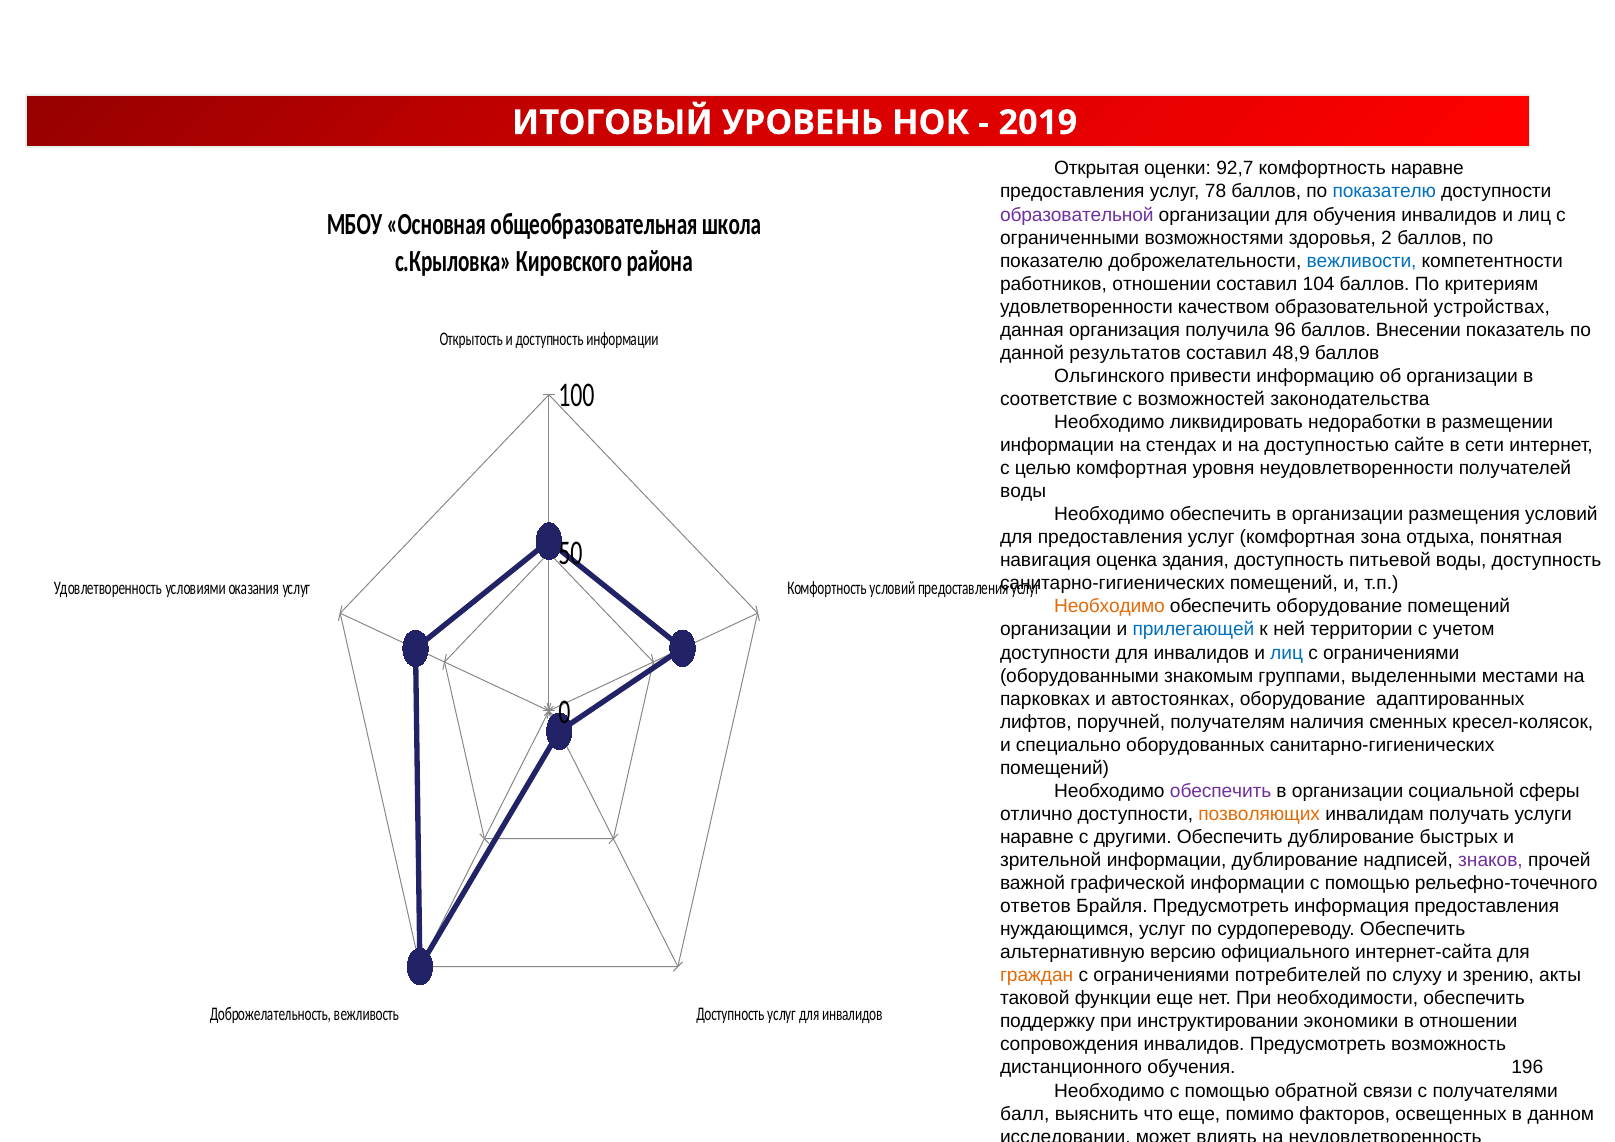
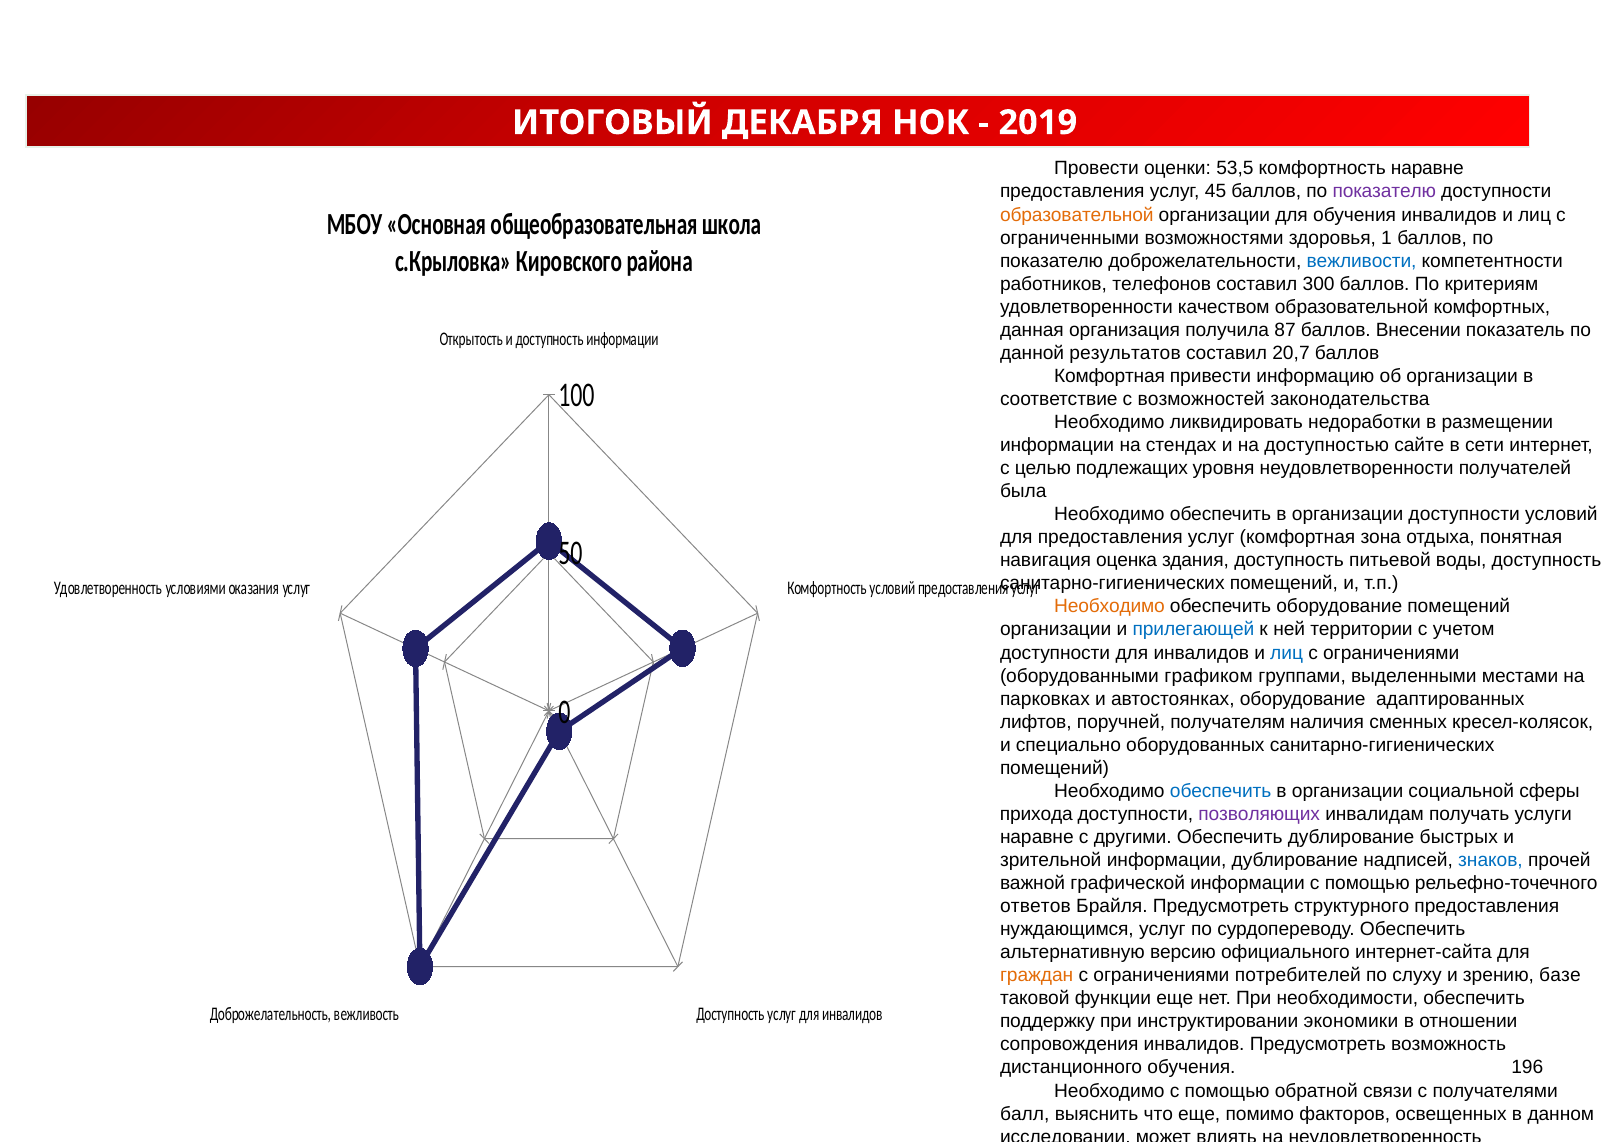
УРОВЕНЬ: УРОВЕНЬ -> ДЕКАБРЯ (802, 123)
Открытая: Открытая -> Провести (1097, 169)
92,7: 92,7 -> 53,5 (1235, 169)
78: 78 -> 45 (1216, 192)
показателю colour: blue -> purple (1384, 192)
образовательной colour: purple -> orange (1077, 215)
2: 2 -> 1 (1387, 238)
работников отношении: отношении -> телефонов (1162, 284)
104: 104 -> 300 (1319, 284)
устройствах: устройствах -> комфортных (1492, 307)
96: 96 -> 87 (1285, 330)
48,9: 48,9 -> 20,7 (1291, 353)
Ольгинского: Ольгинского -> Комфортная (1110, 376)
целью комфортная: комфортная -> подлежащих (1132, 468)
воды: воды -> была (1023, 491)
организации размещения: размещения -> доступности (1464, 514)
знакомым: знакомым -> графиком (1209, 676)
обеспечить colour: purple -> blue (1221, 791)
отлично: отлично -> прихода (1036, 814)
позволяющих colour: orange -> purple (1259, 814)
знаков colour: purple -> blue (1490, 860)
информация: информация -> структурного (1352, 906)
акты: акты -> базе (1560, 975)
